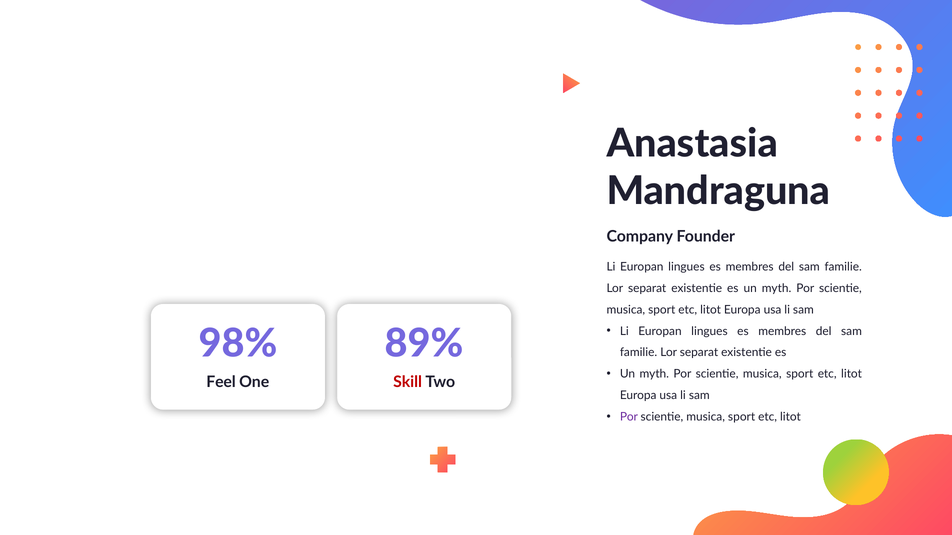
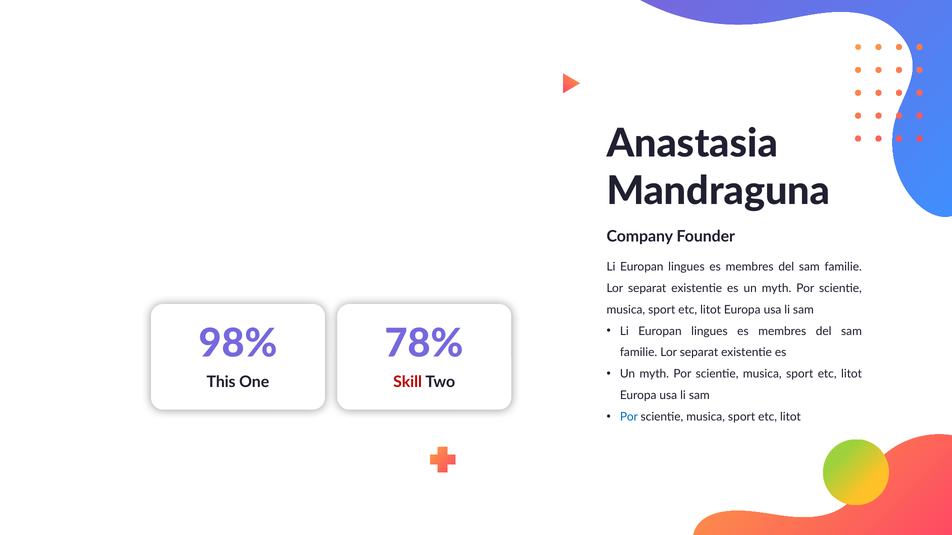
89%: 89% -> 78% (424, 344)
Feel: Feel -> This (221, 383)
Por colour: purple -> blue (629, 417)
